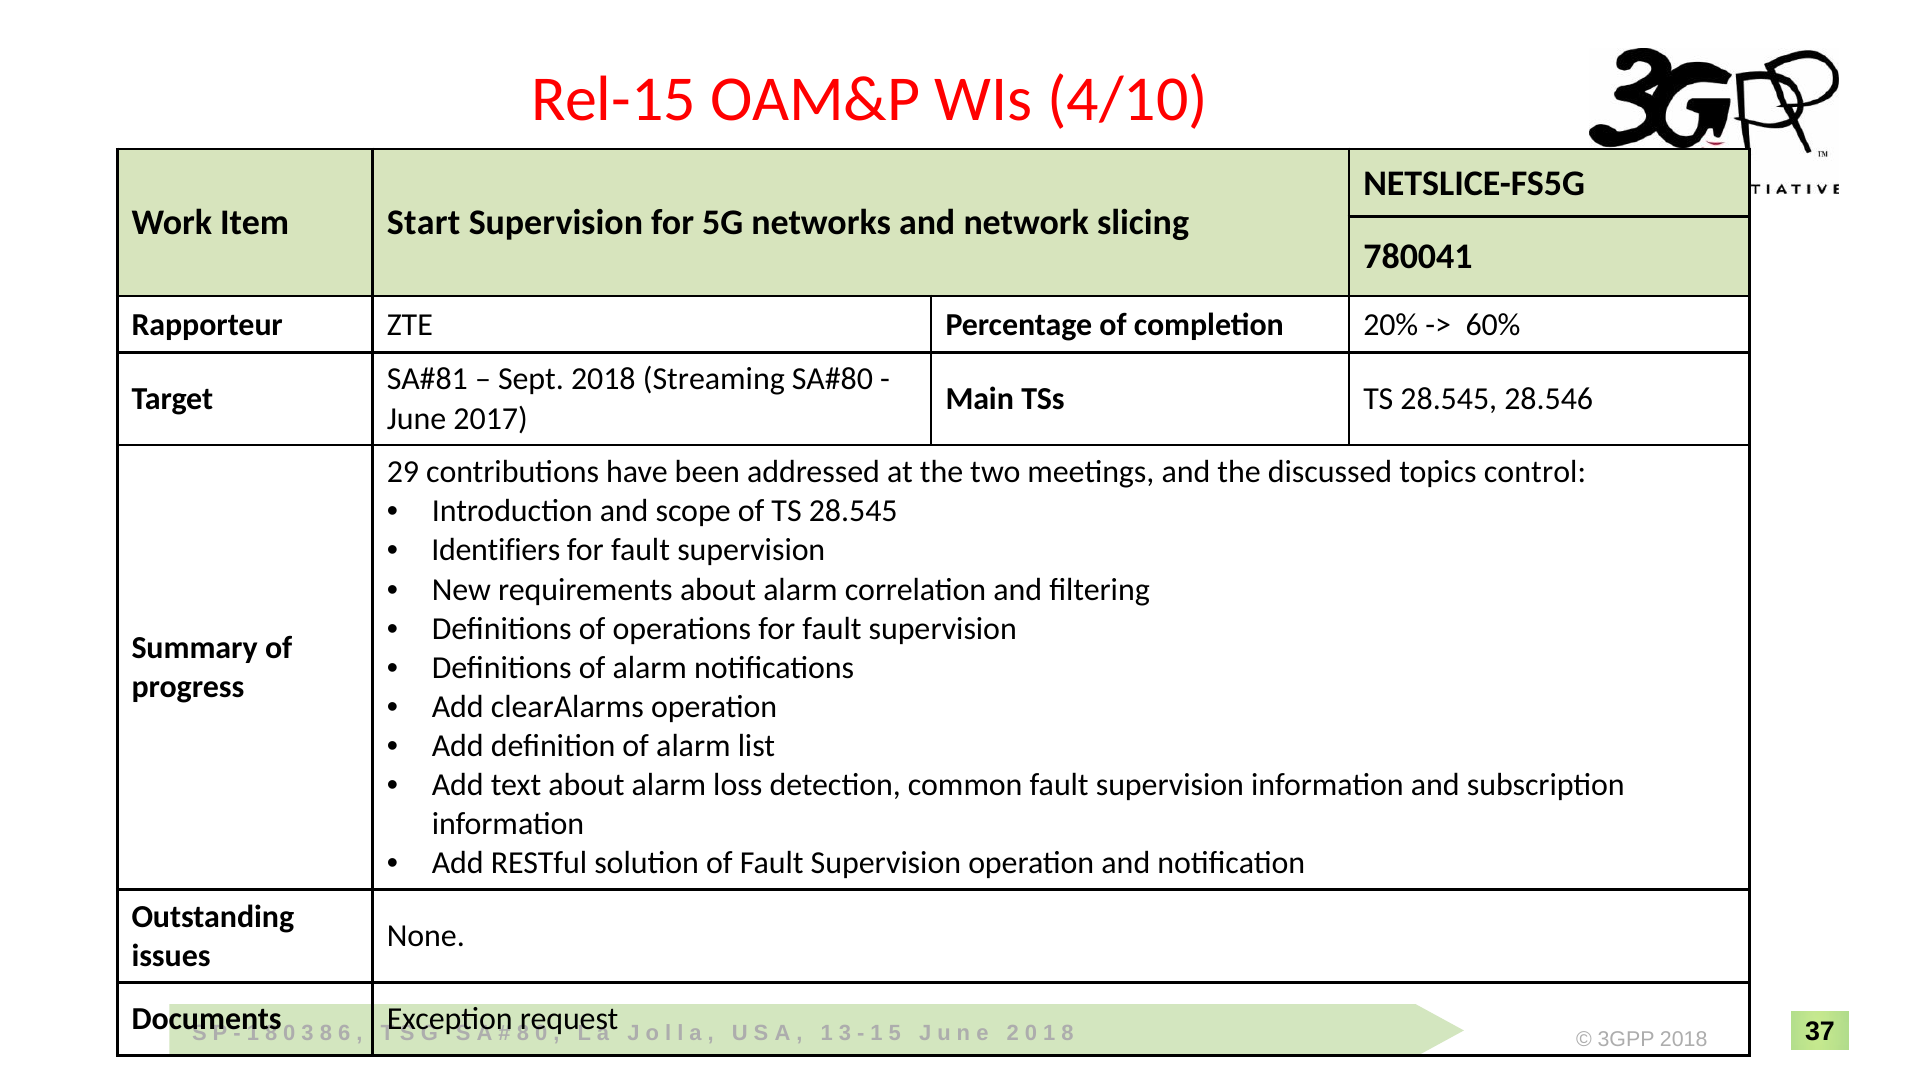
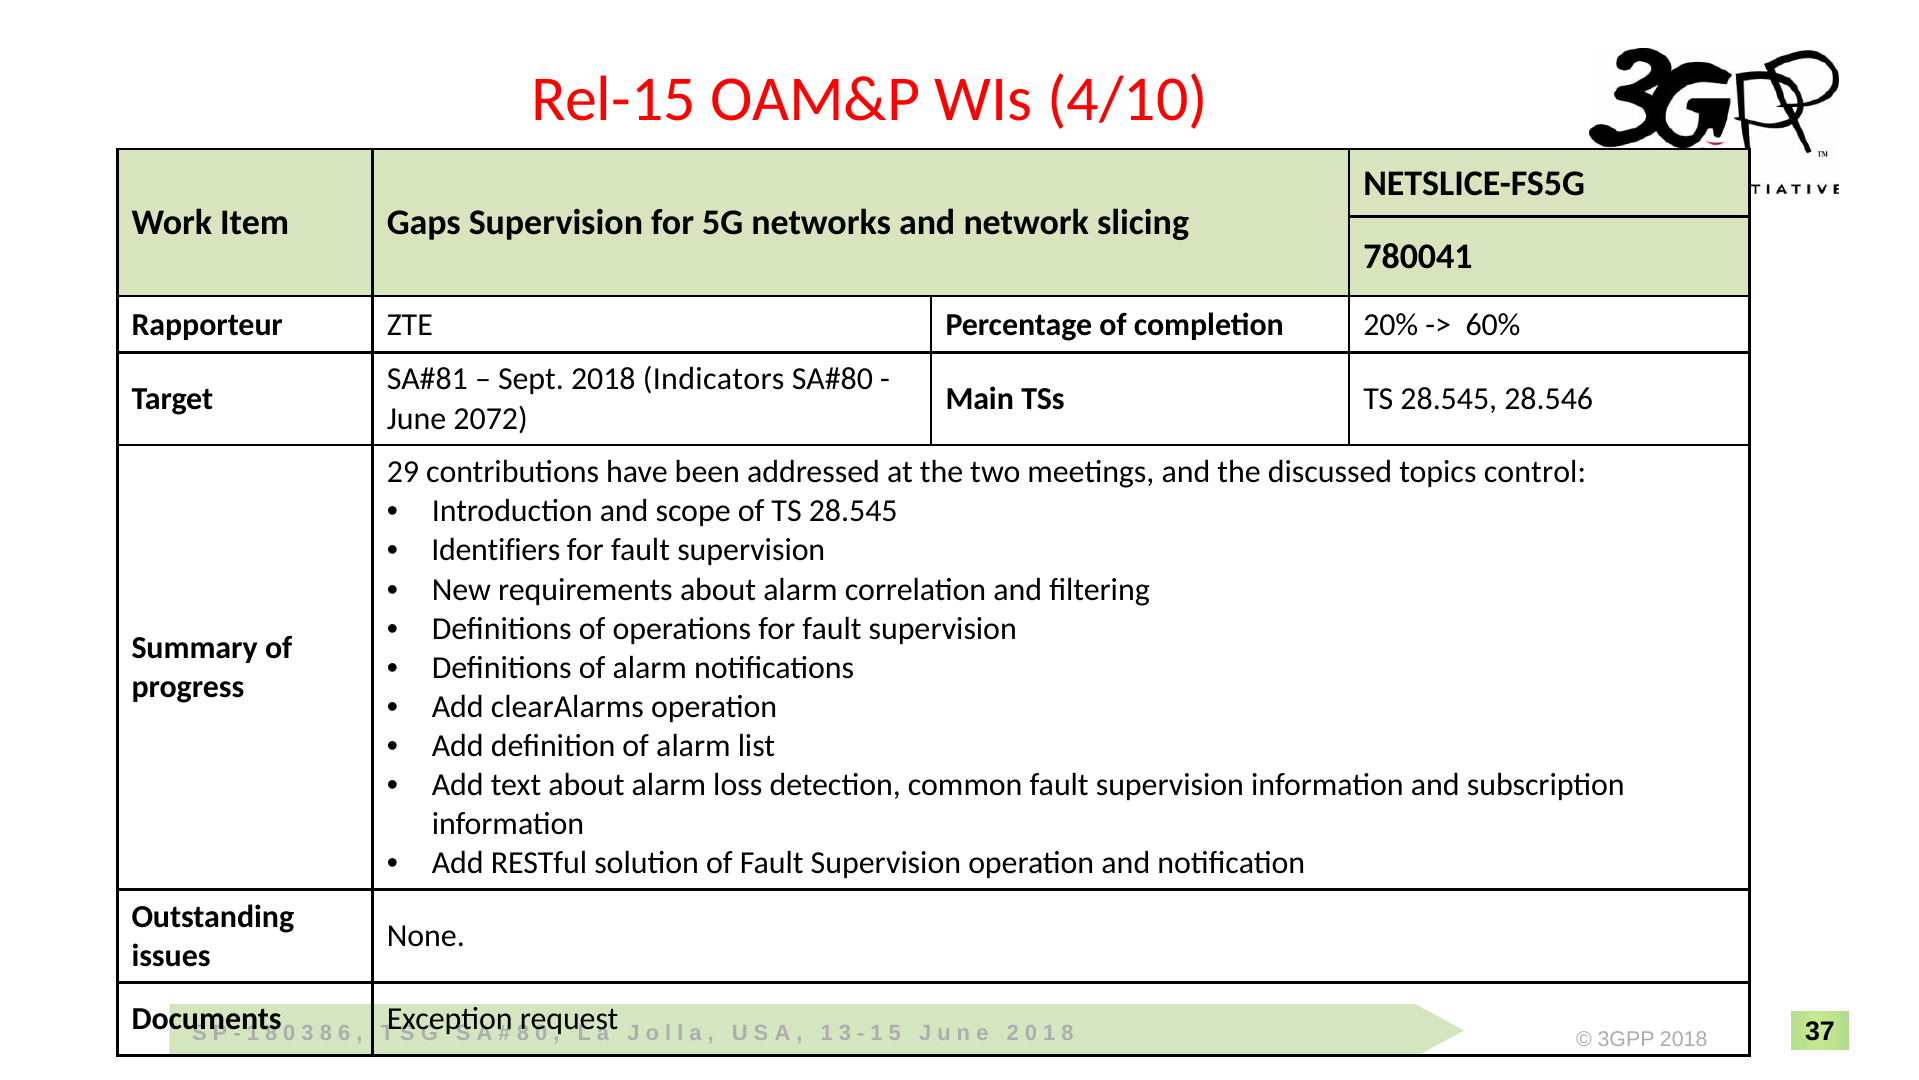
Start: Start -> Gaps (424, 223)
Streaming: Streaming -> Indicators (714, 379)
2017: 2017 -> 2072 (491, 418)
